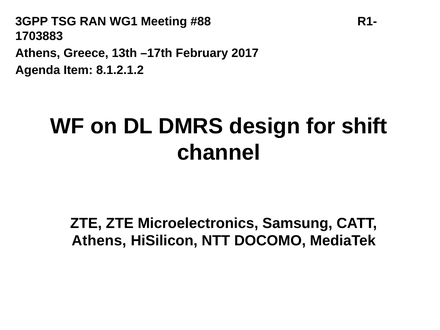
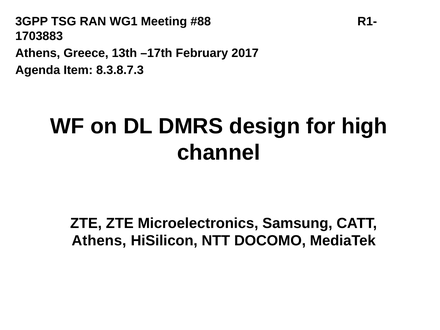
8.1.2.1.2: 8.1.2.1.2 -> 8.3.8.7.3 (120, 70)
shift: shift -> high (364, 126)
